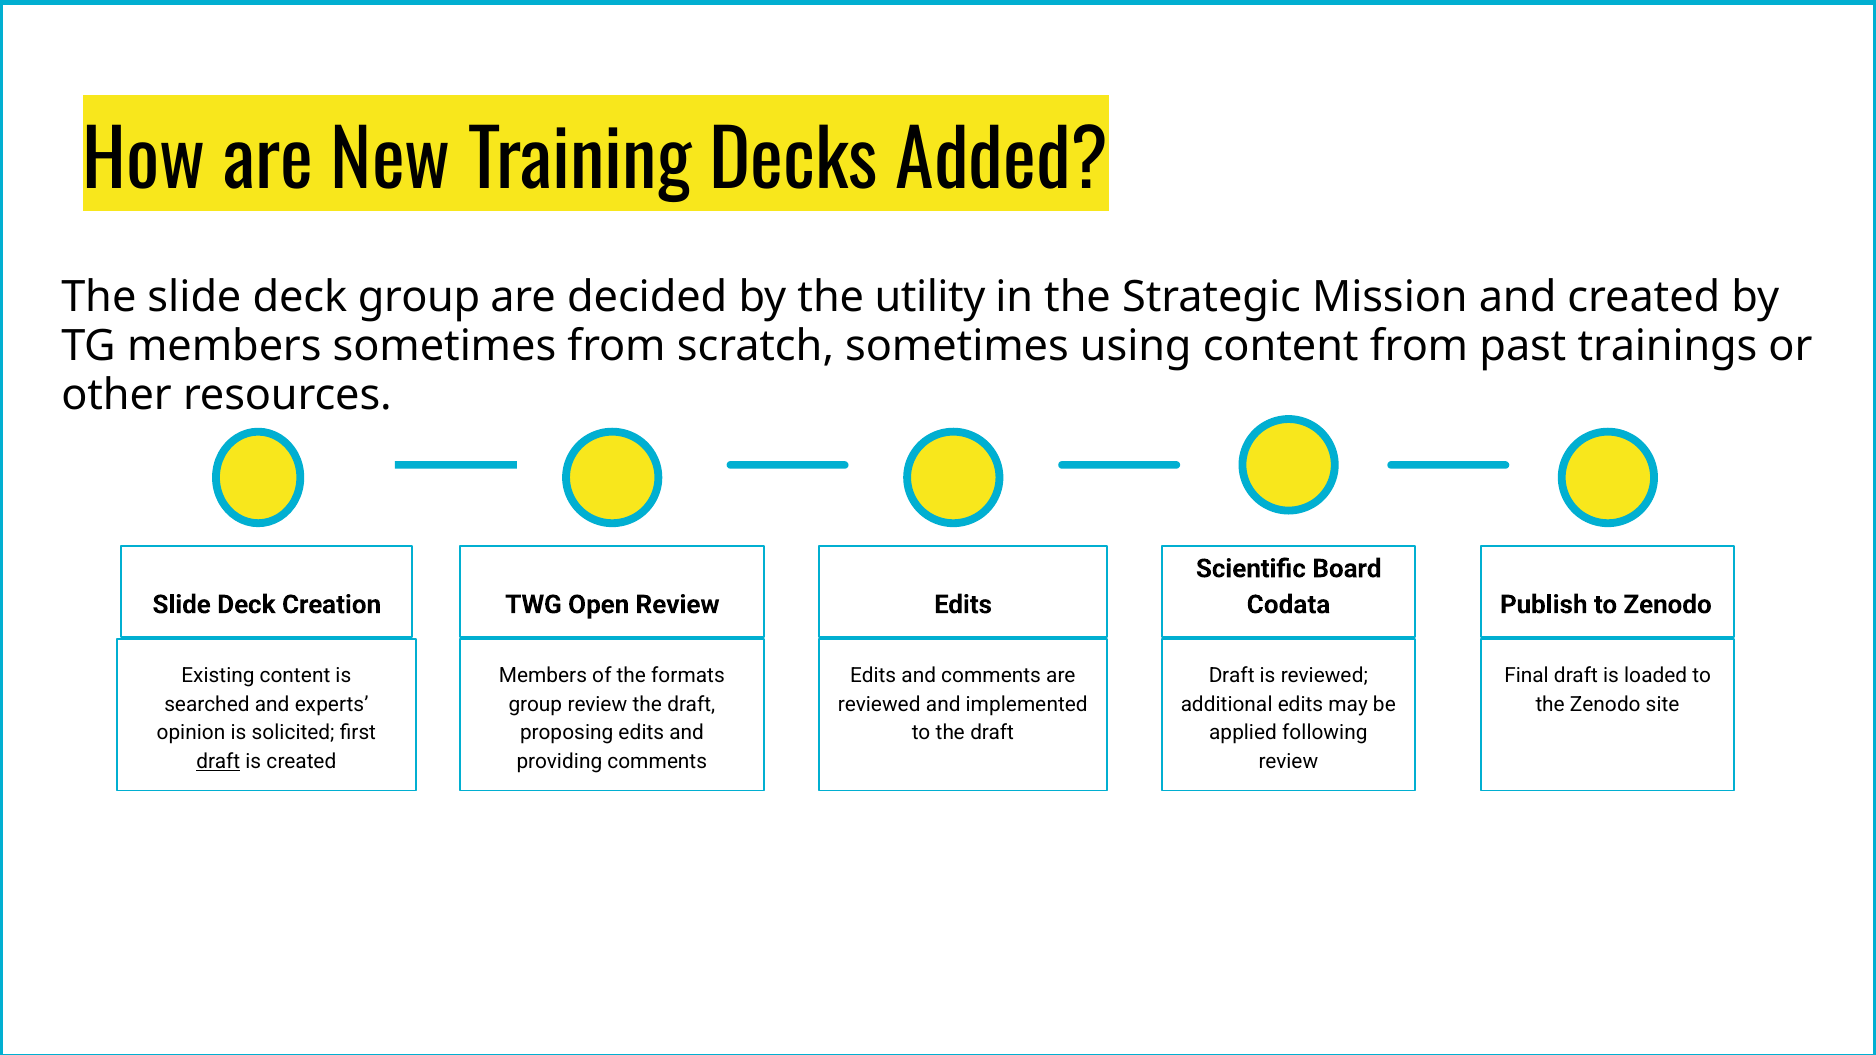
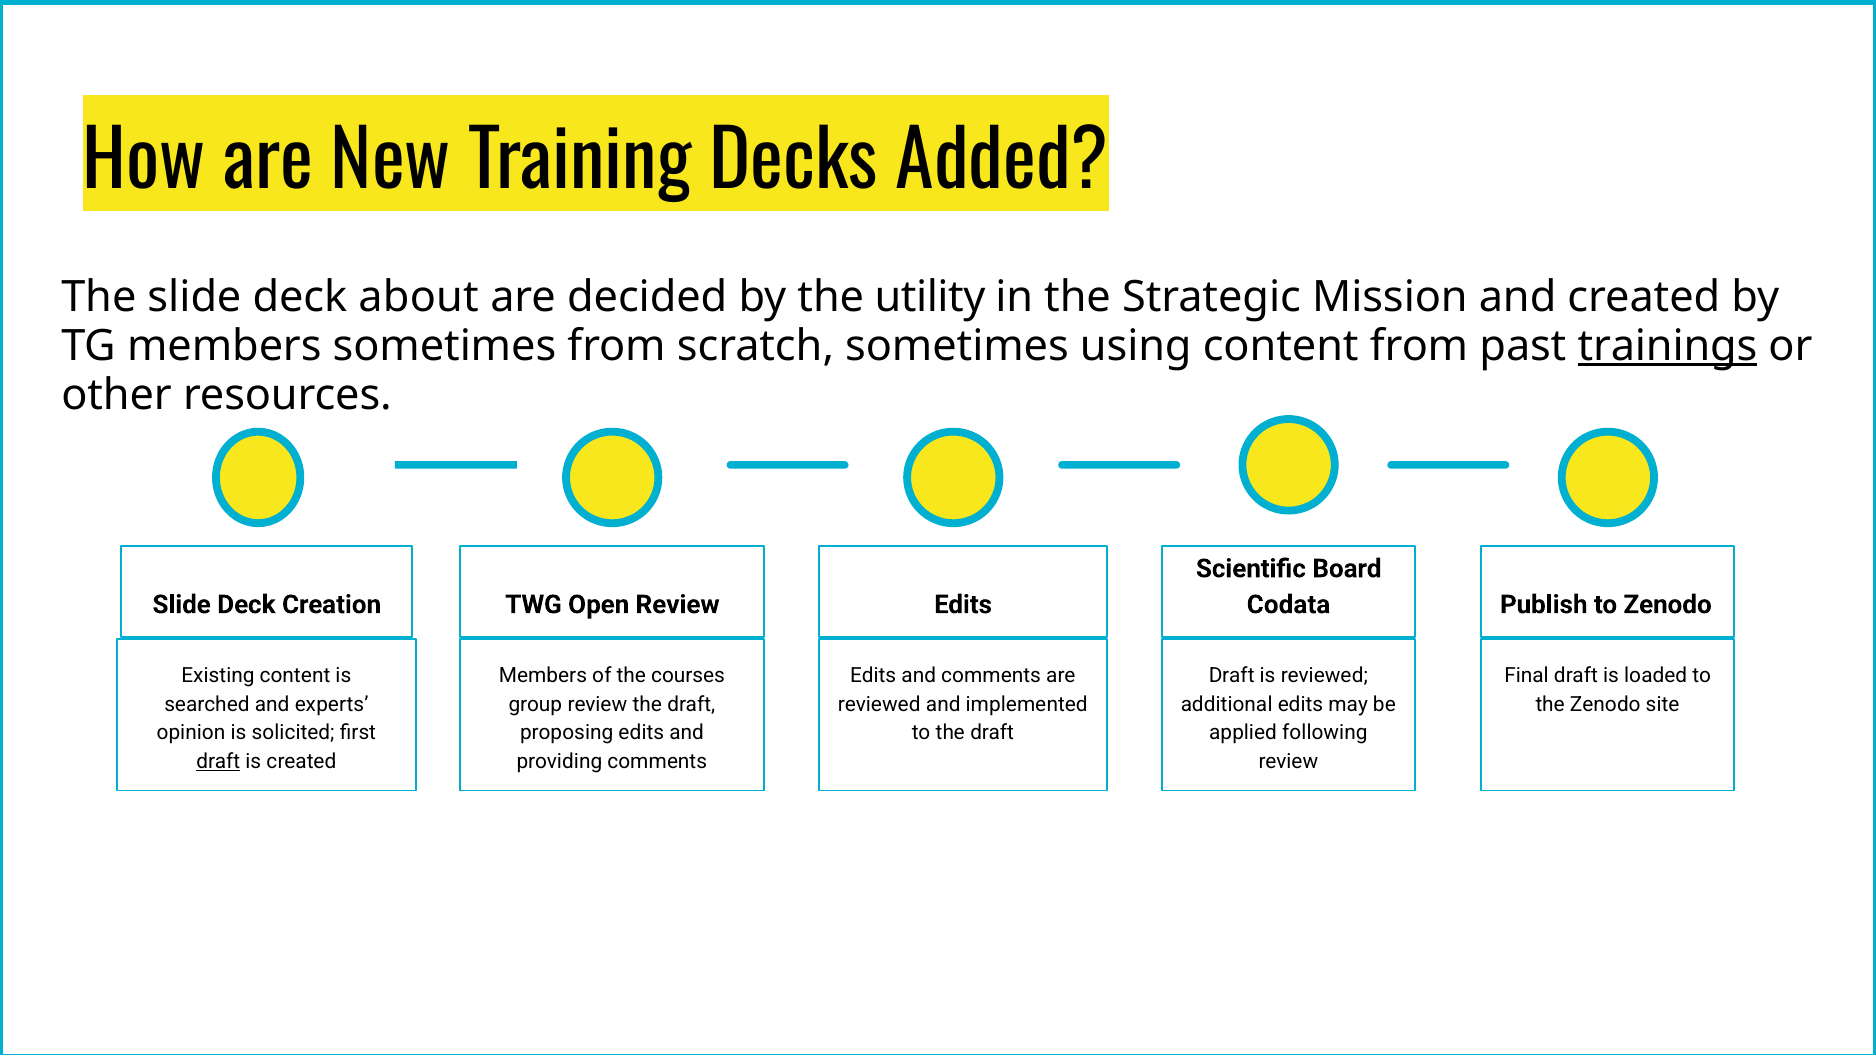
deck group: group -> about (419, 297)
trainings underline: none -> present (1667, 346)
formats: formats -> courses (688, 676)
